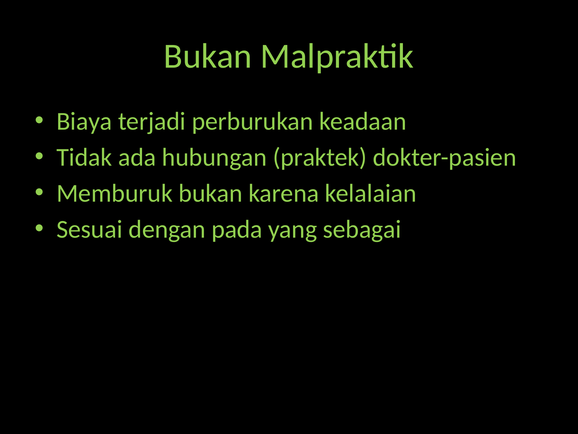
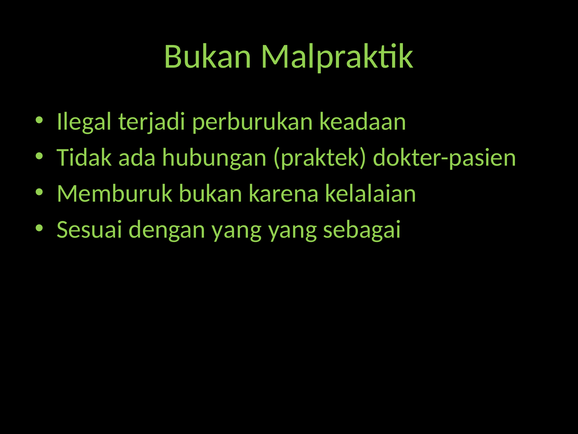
Biaya: Biaya -> Ilegal (84, 121)
dengan pada: pada -> yang (237, 229)
